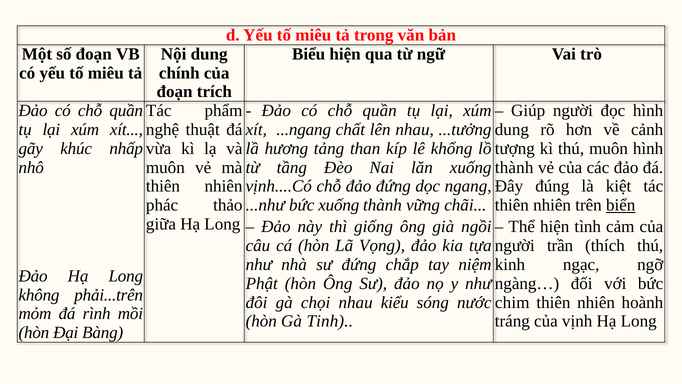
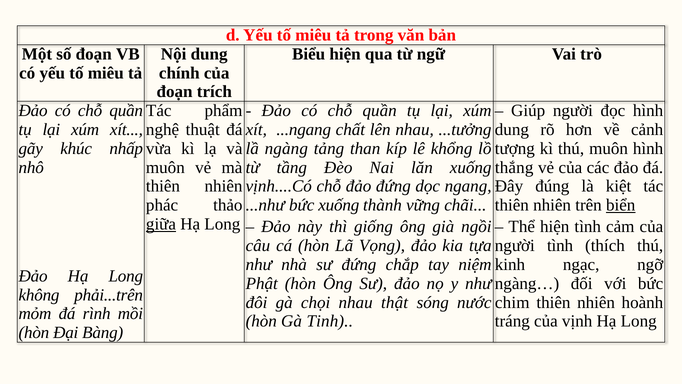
hương: hương -> ngàng (286, 148)
thành: thành -> thắng (514, 167)
giữa underline: none -> present (161, 224)
người trần: trần -> tình (560, 246)
kiểu: kiểu -> thật (395, 302)
